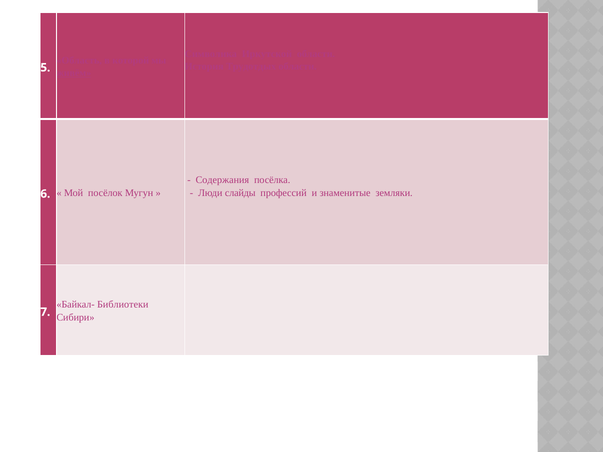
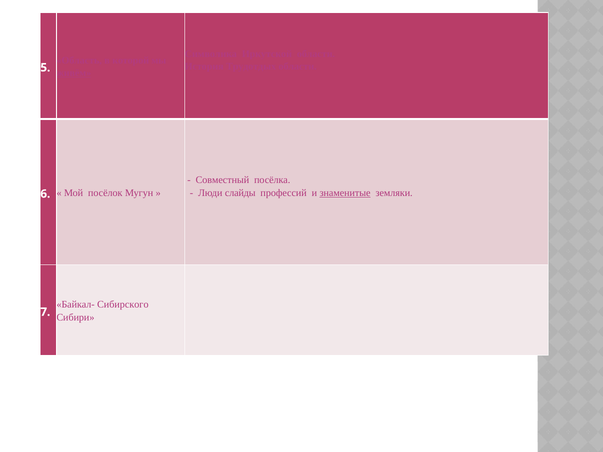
Содержания: Содержания -> Совместный (222, 180)
знаменитые underline: none -> present (345, 193)
Библиотеки: Библиотеки -> Сибирского (123, 305)
